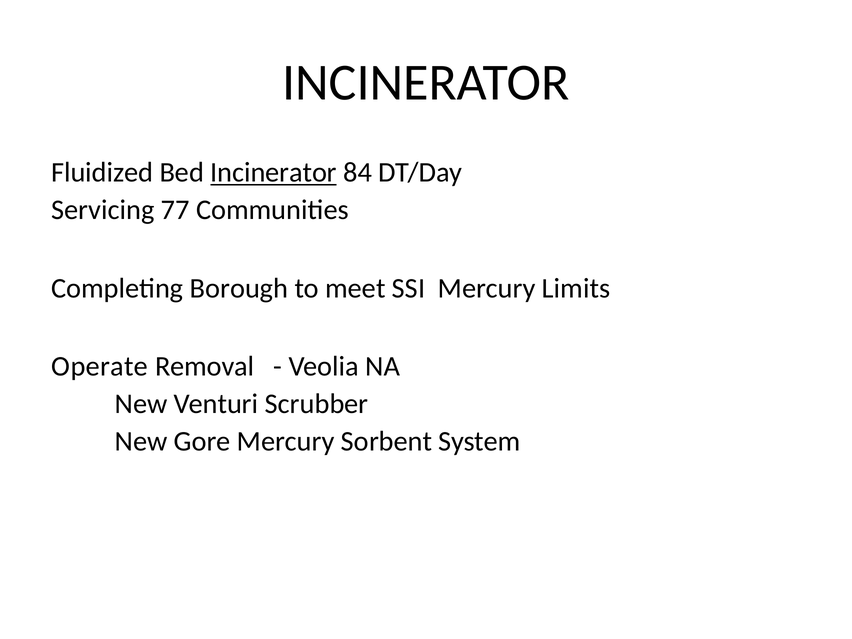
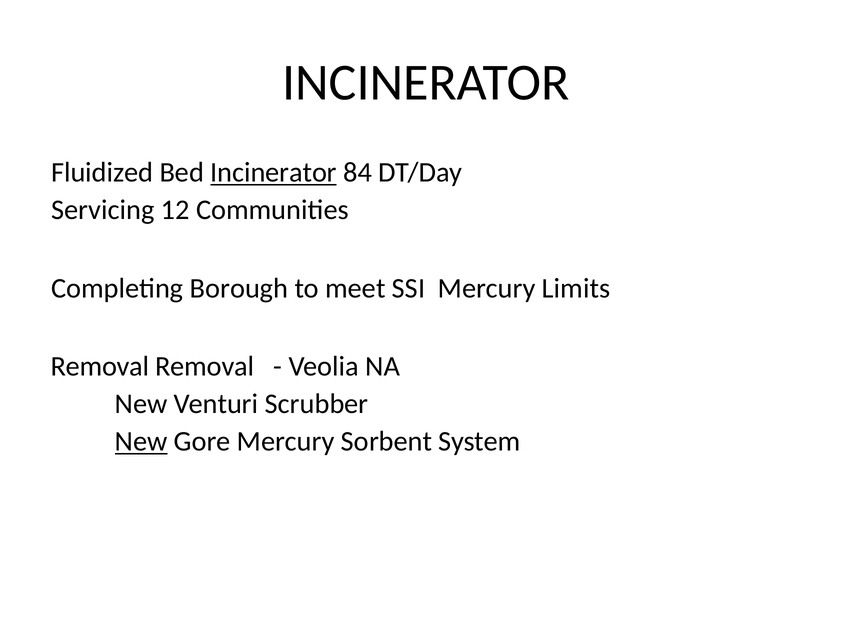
77: 77 -> 12 (175, 210)
Operate: Operate -> Removal (100, 367)
New underline: none -> present (141, 442)
